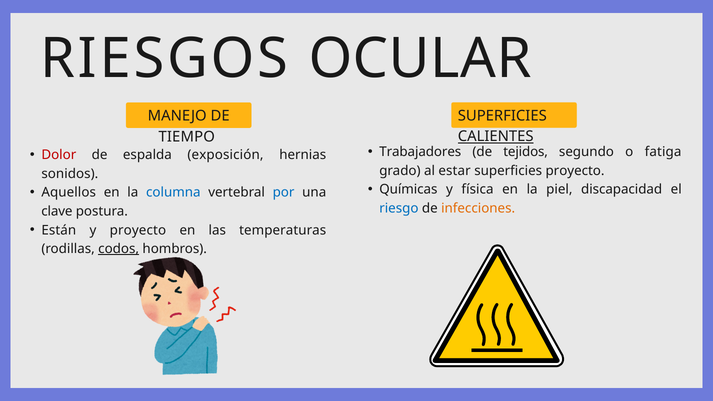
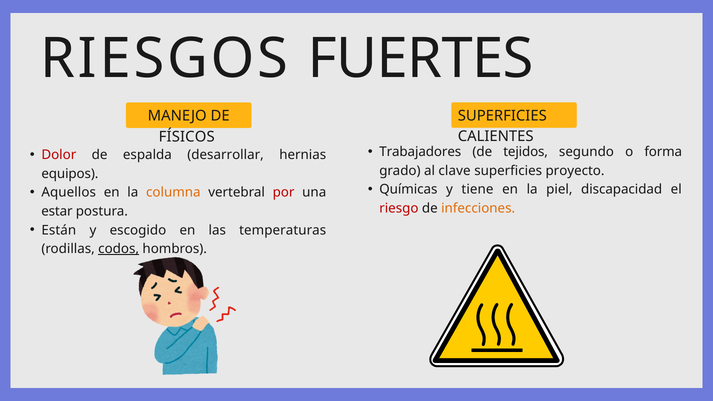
OCULAR: OCULAR -> FUERTES (421, 59)
CALIENTES underline: present -> none (496, 137)
TIEMPO: TIEMPO -> FÍSICOS (187, 137)
fatiga: fatiga -> forma (663, 152)
exposición: exposición -> desarrollar (226, 155)
estar: estar -> clave (455, 171)
sonidos: sonidos -> equipos (70, 174)
física: física -> tiene (477, 189)
columna colour: blue -> orange (173, 193)
por colour: blue -> red (284, 193)
riesgo colour: blue -> red (399, 208)
clave: clave -> estar (57, 211)
y proyecto: proyecto -> escogido (138, 230)
